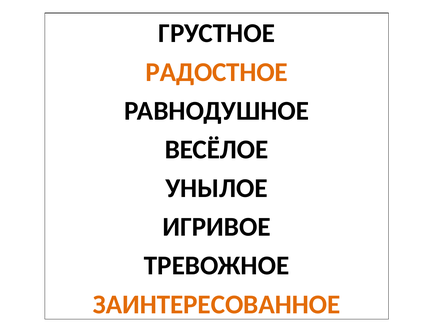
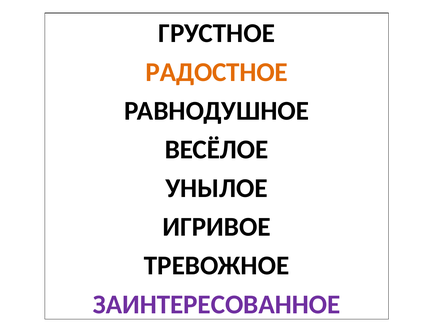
ЗАИНТЕРЕСОВАННОЕ colour: orange -> purple (217, 304)
